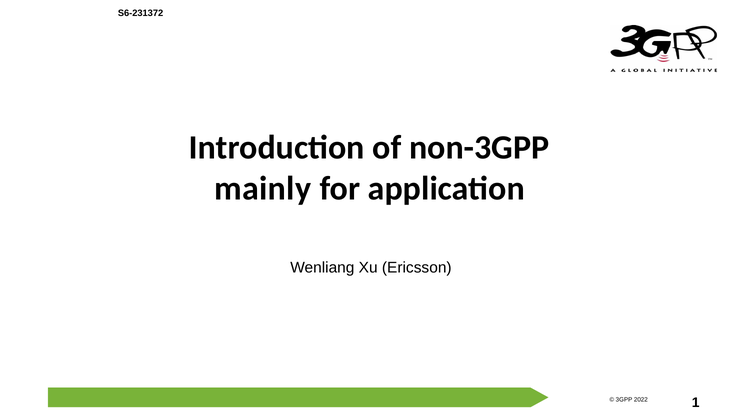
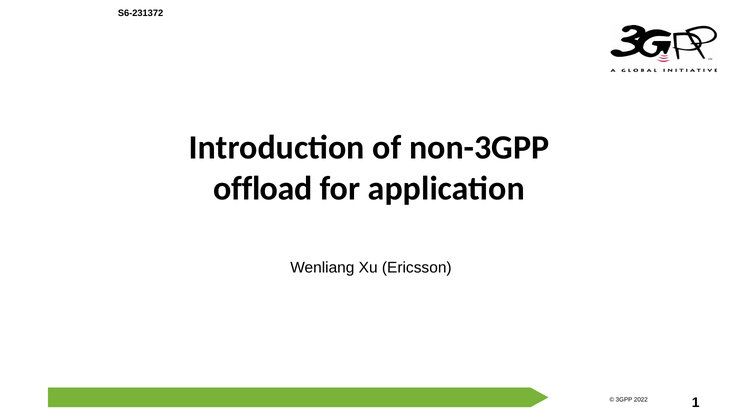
mainly: mainly -> offload (263, 189)
